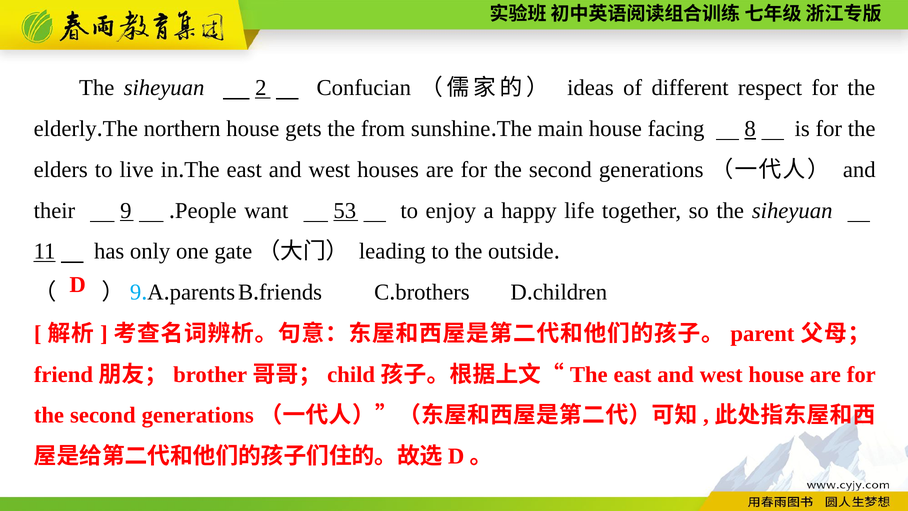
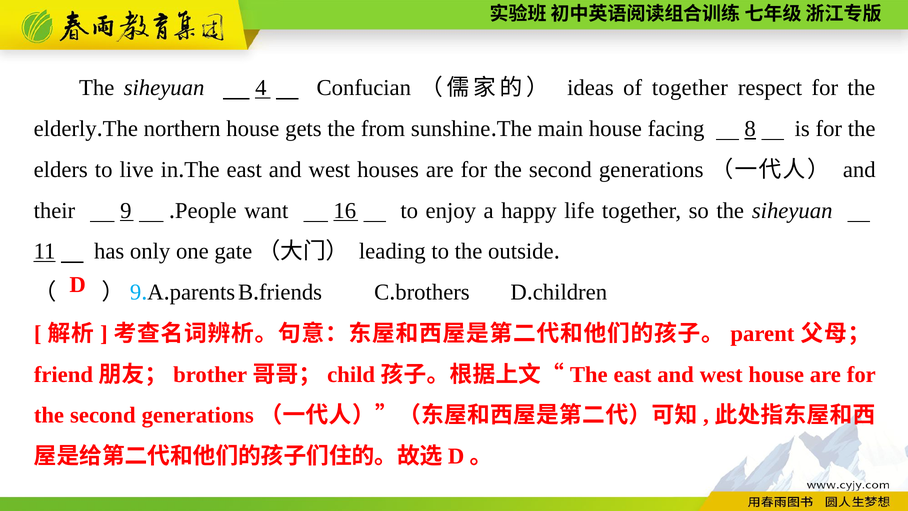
2: 2 -> 4 (261, 88)
of different: different -> together (690, 88)
53: 53 -> 16 (345, 210)
